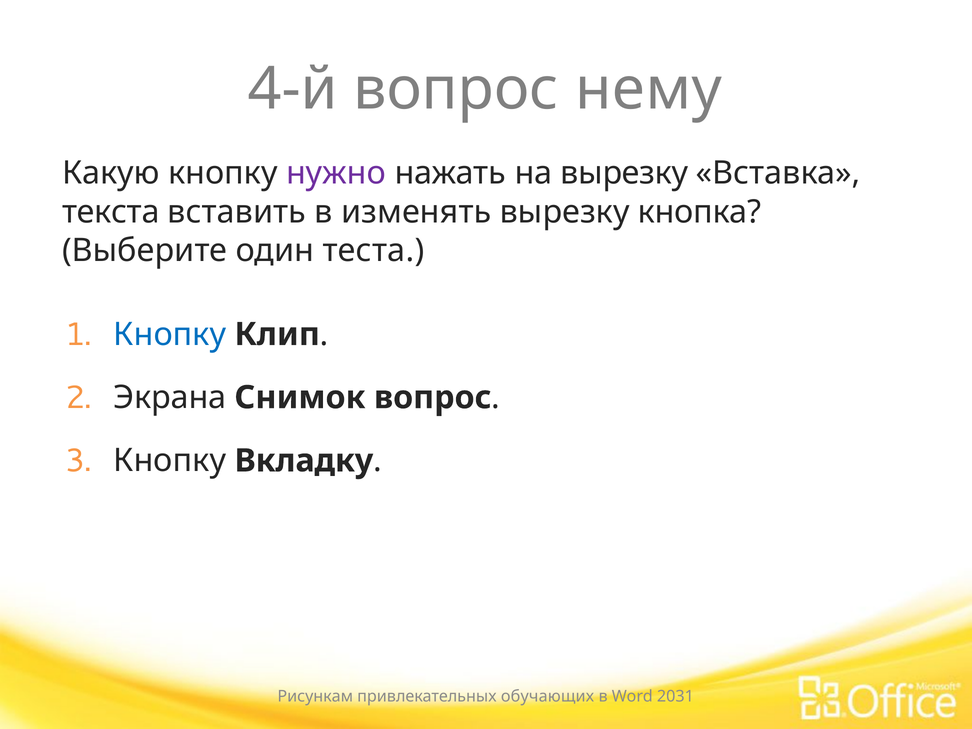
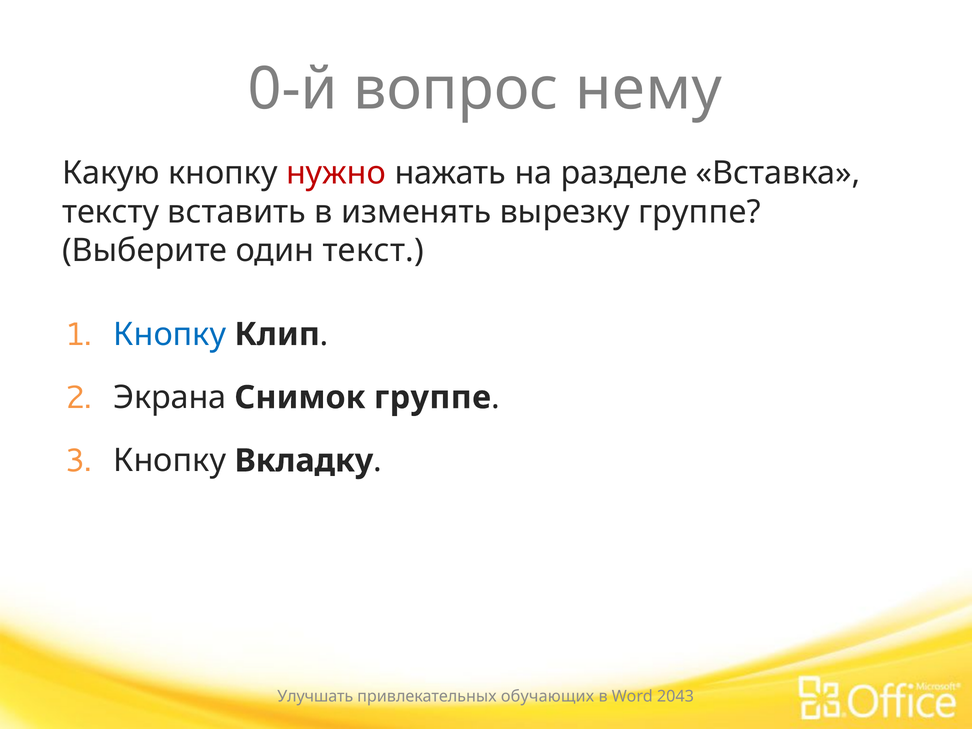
4-й: 4-й -> 0-й (293, 89)
нужно colour: purple -> red (336, 173)
на вырезку: вырезку -> разделе (624, 173)
текста: текста -> тексту (111, 212)
вырезку кнопка: кнопка -> группе (699, 212)
теста: теста -> текст (373, 251)
Снимок вопрос: вопрос -> группе (432, 398)
Рисункам: Рисункам -> Улучшать (315, 696)
2031: 2031 -> 2043 (675, 696)
